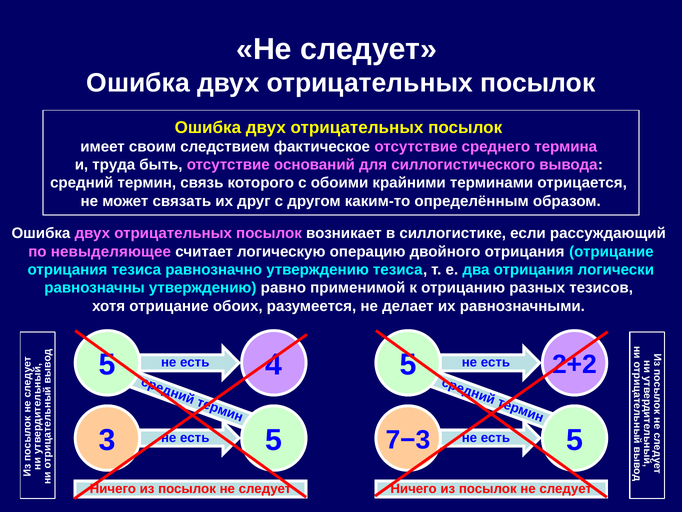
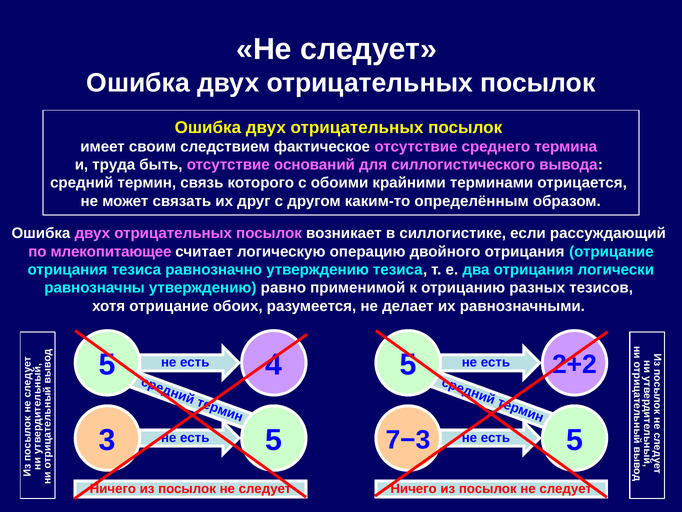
невыделяющее: невыделяющее -> млекопитающее (111, 251)
